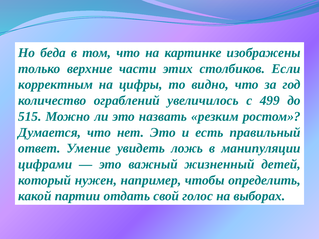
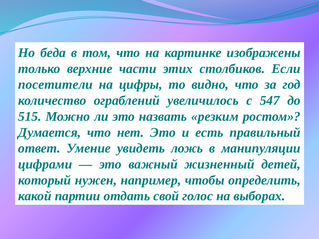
корректным: корректным -> посетители (55, 85)
499: 499 -> 547 (270, 101)
